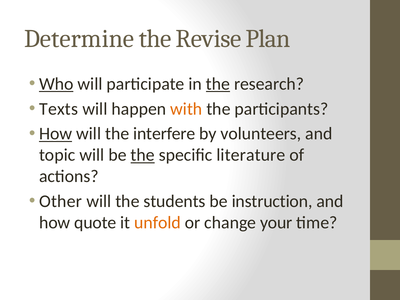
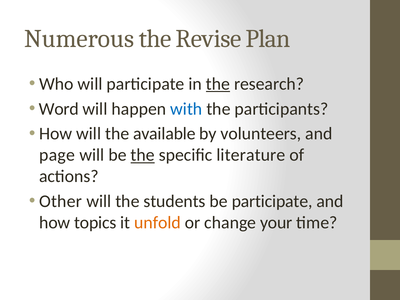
Determine: Determine -> Numerous (79, 39)
Who underline: present -> none (56, 84)
Texts: Texts -> Word (59, 109)
with colour: orange -> blue (186, 109)
How underline: present -> none (56, 134)
interfere: interfere -> available (164, 134)
topic: topic -> page (57, 155)
be instruction: instruction -> participate (272, 201)
quote: quote -> topics (95, 223)
